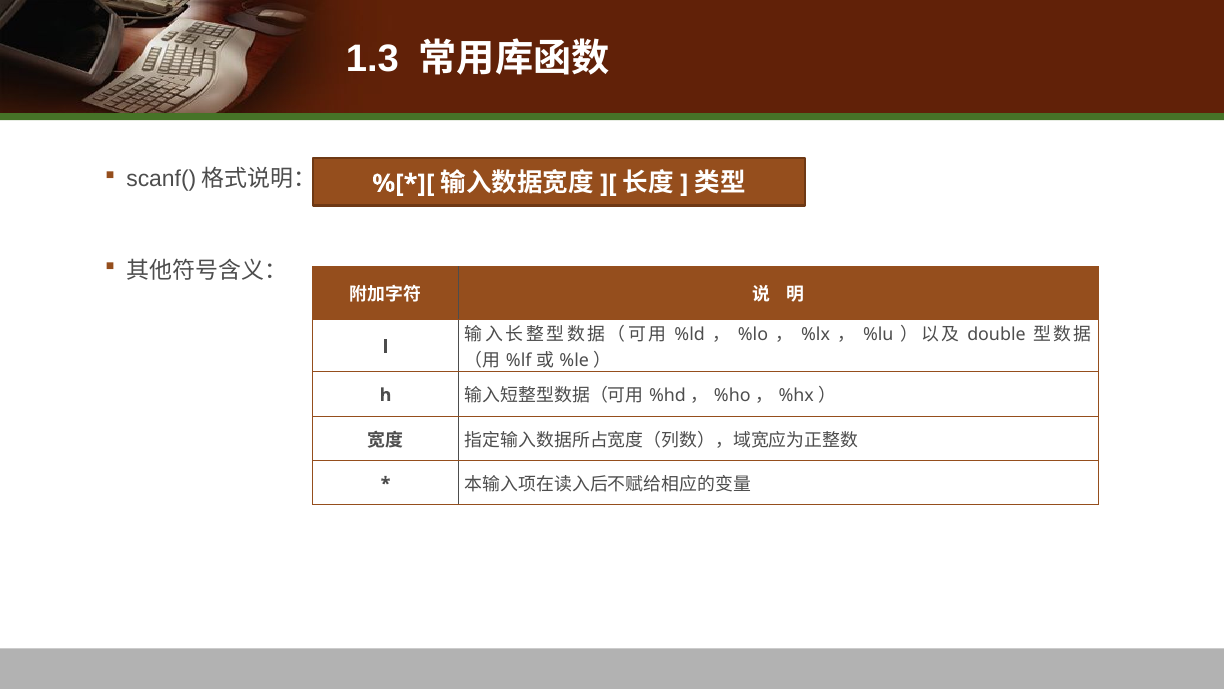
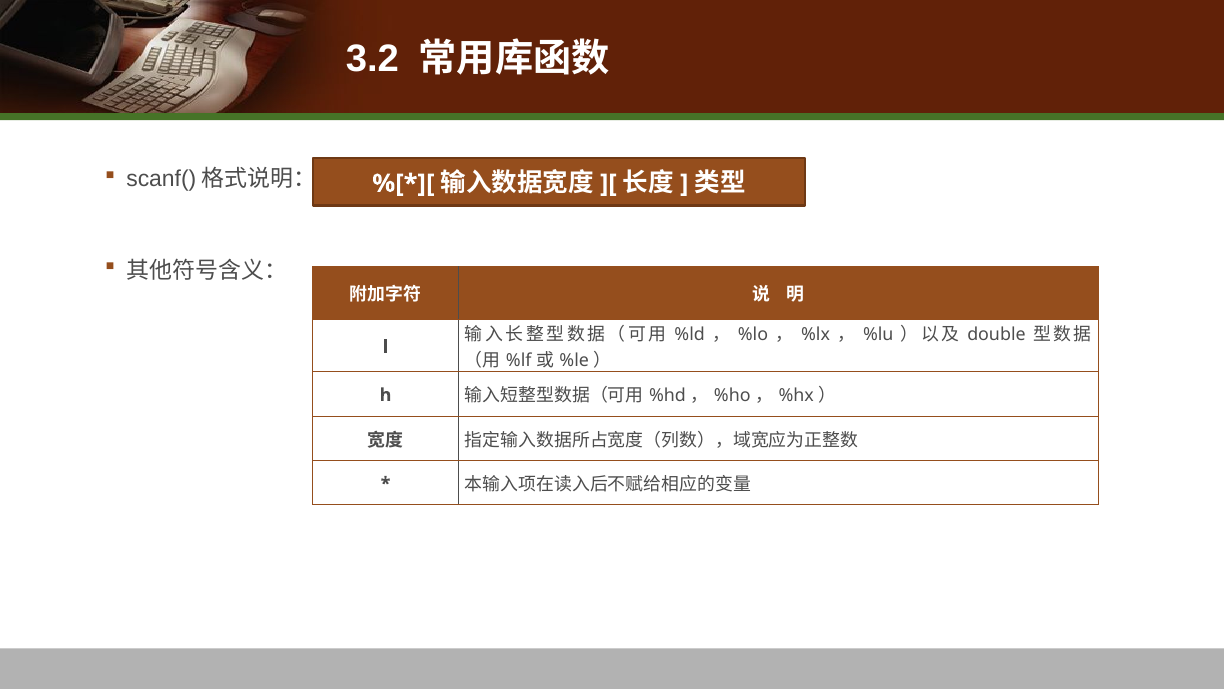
1.3: 1.3 -> 3.2 (372, 59)
